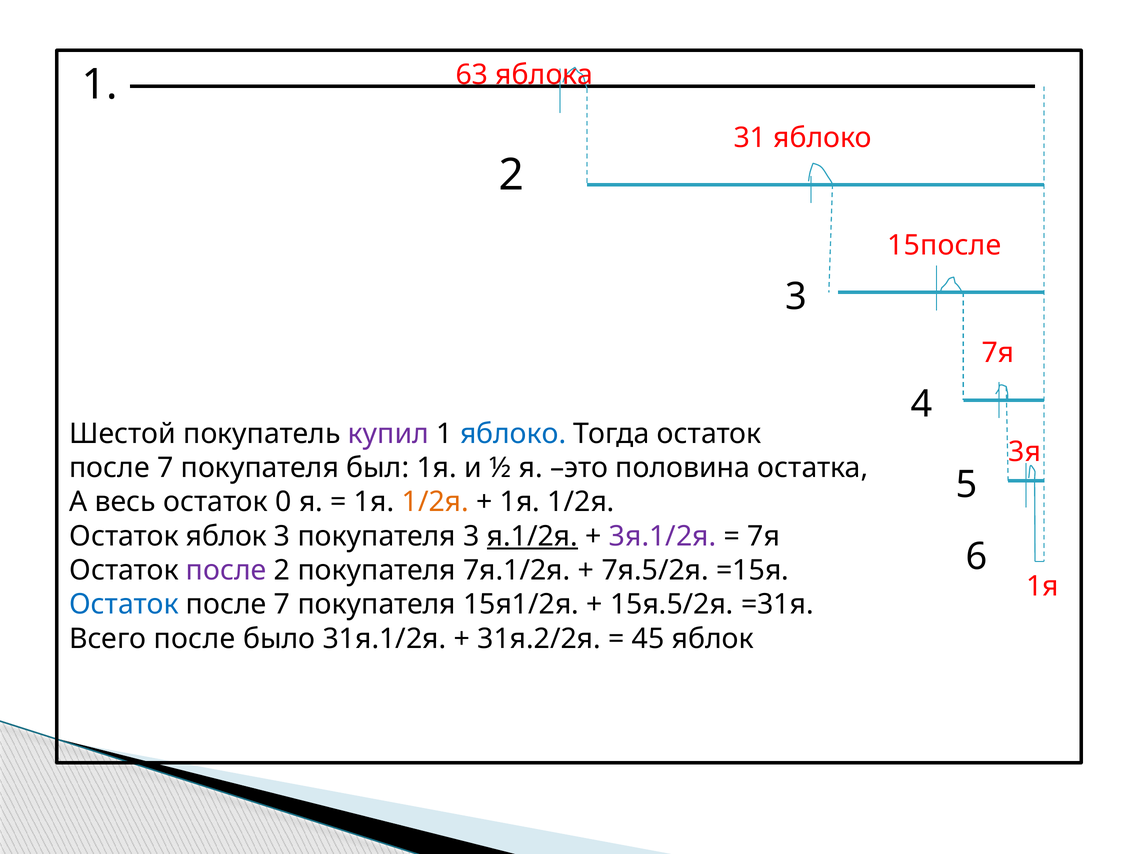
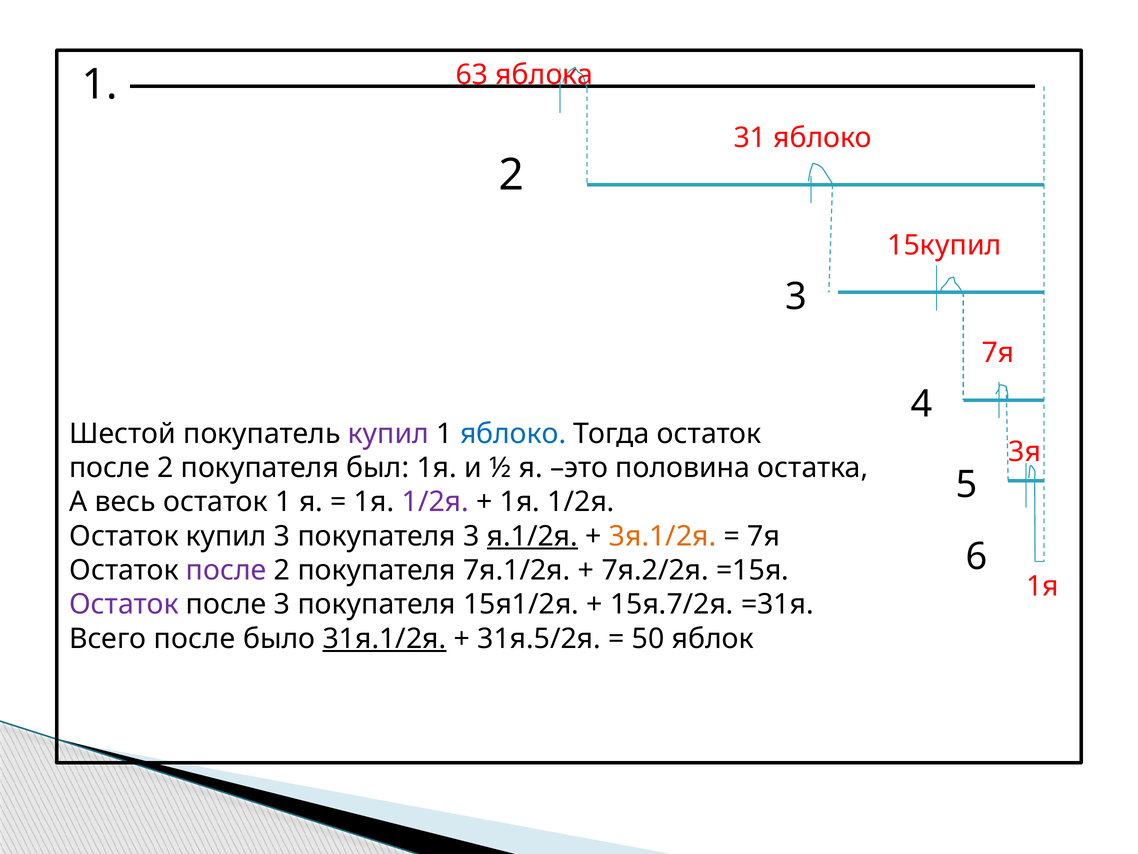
15после: 15после -> 15купил (944, 245)
7: 7 -> 2 (165, 468)
остаток 0: 0 -> 1 (284, 502)
1/2я colour: orange -> purple (435, 502)
Остаток яблок: яблок -> купил (226, 536)
3я.1/2я colour: purple -> orange (663, 536)
7я.5/2я: 7я.5/2я -> 7я.2/2я (655, 570)
Остаток colour: blue -> purple (124, 604)
7: 7 -> 3 (282, 604)
15я.5/2я: 15я.5/2я -> 15я.7/2я (672, 604)
31я.1/2я underline: none -> present (384, 638)
31я.2/2я: 31я.2/2я -> 31я.5/2я (539, 638)
45: 45 -> 50 (648, 638)
